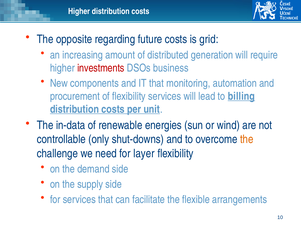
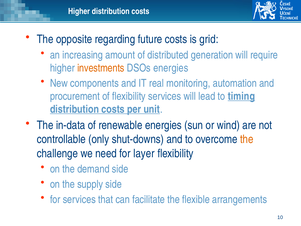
investments colour: red -> orange (101, 68)
DSOs business: business -> energies (171, 68)
IT that: that -> real (156, 83)
billing: billing -> timing (241, 96)
